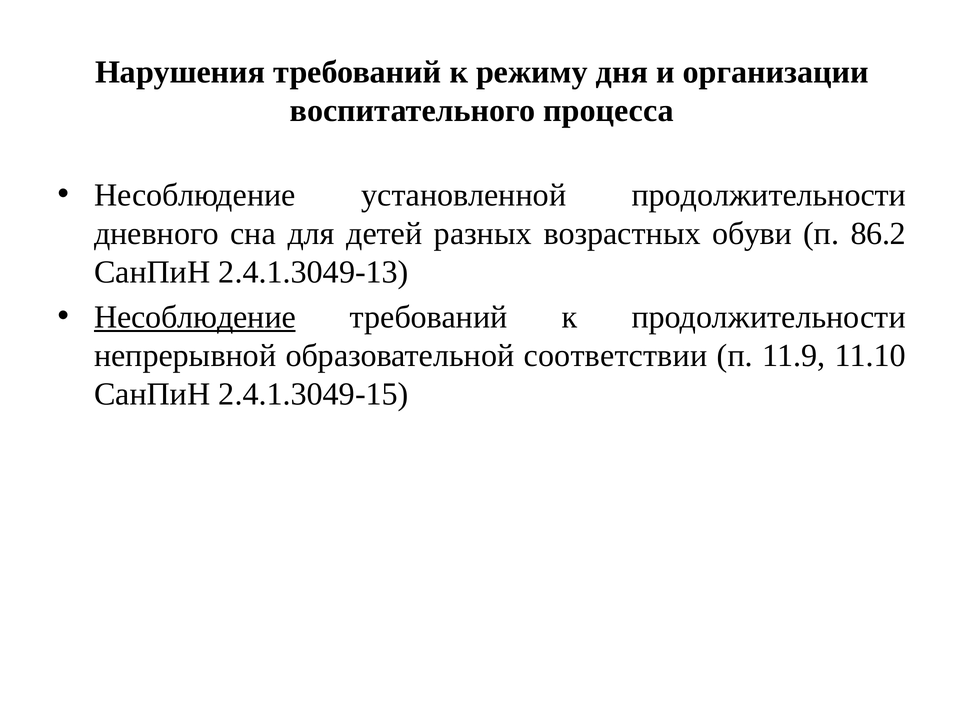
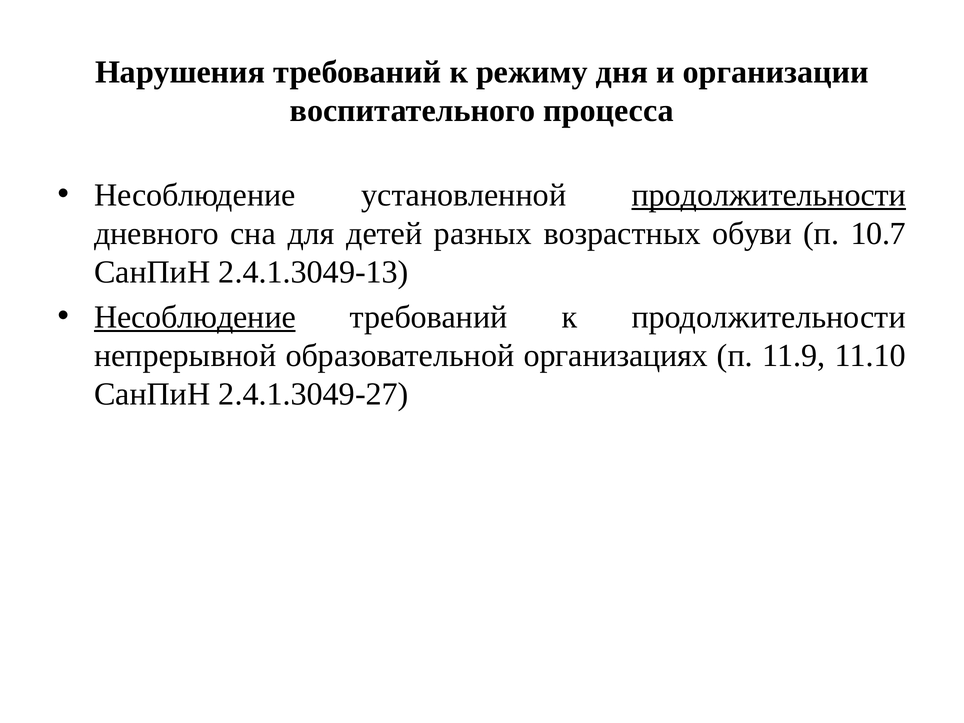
продолжительности underline: none -> present (769, 195)
86.2: 86.2 -> 10.7 (878, 234)
соответствии: соответствии -> организациях (616, 356)
2.4.1.3049-15: 2.4.1.3049-15 -> 2.4.1.3049-27 (314, 394)
